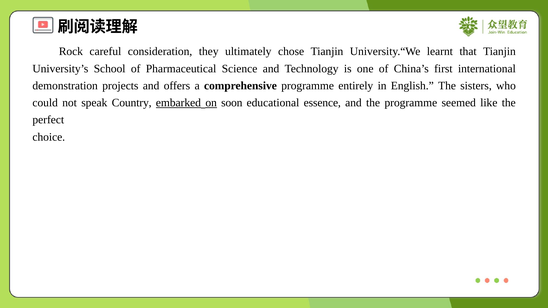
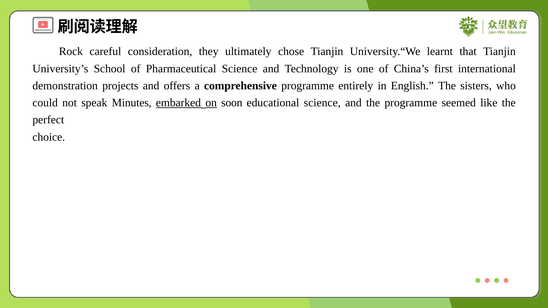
Country: Country -> Minutes (132, 103)
educational essence: essence -> science (322, 103)
